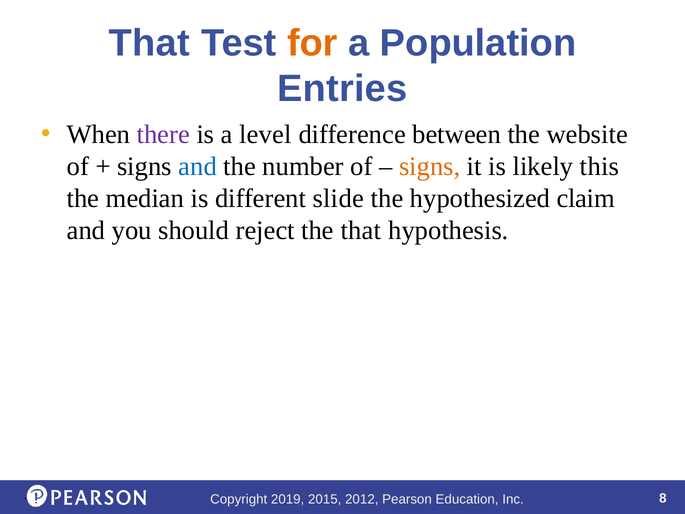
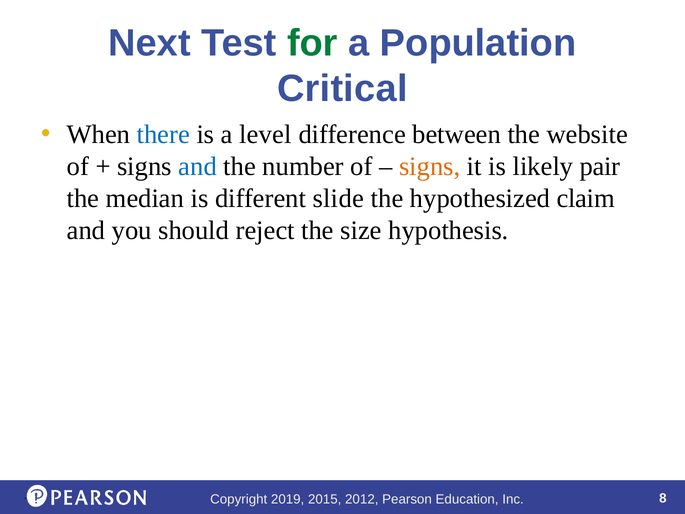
That: That -> Next (150, 43)
for colour: orange -> green (312, 43)
Entries: Entries -> Critical (342, 89)
there colour: purple -> blue (163, 134)
this: this -> pair (600, 166)
the that: that -> size (361, 230)
